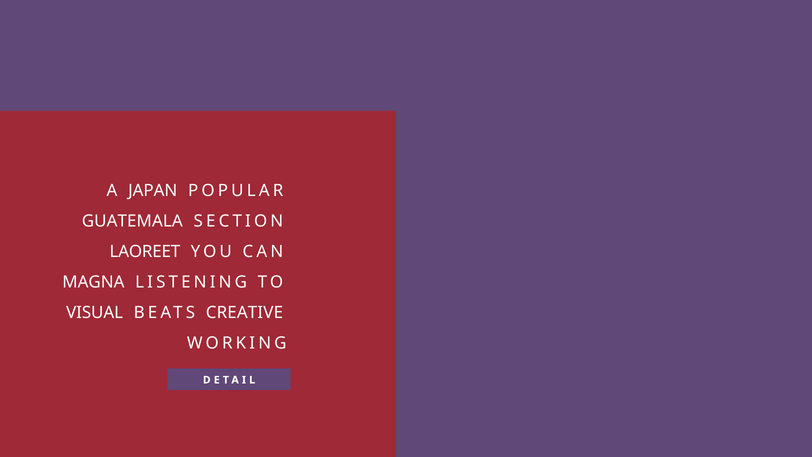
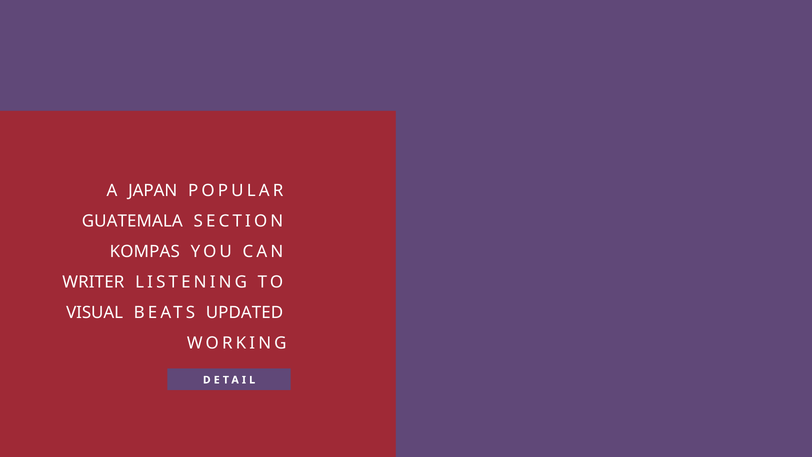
LAOREET: LAOREET -> KOMPAS (145, 252)
MAGNA: MAGNA -> WRITER (93, 282)
CREATIVE: CREATIVE -> UPDATED (244, 313)
